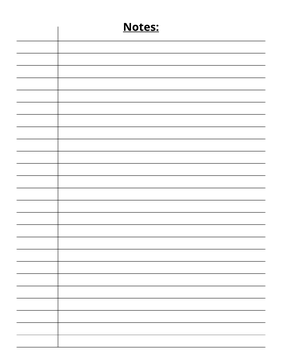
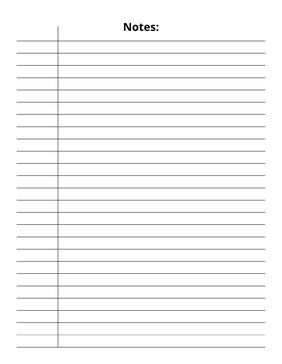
Notes underline: present -> none (141, 27)
